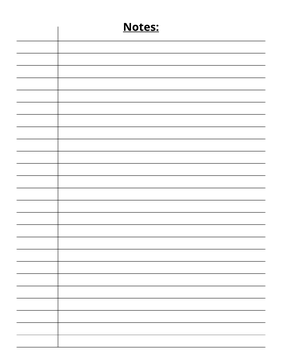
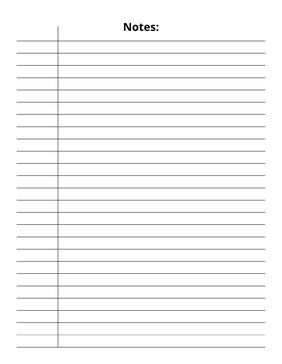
Notes underline: present -> none (141, 27)
